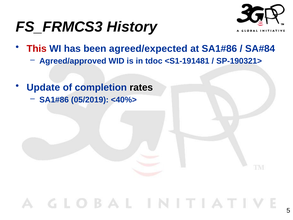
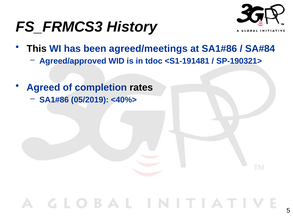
This colour: red -> black (37, 49)
agreed/expected: agreed/expected -> agreed/meetings (148, 49)
Update: Update -> Agreed (43, 87)
